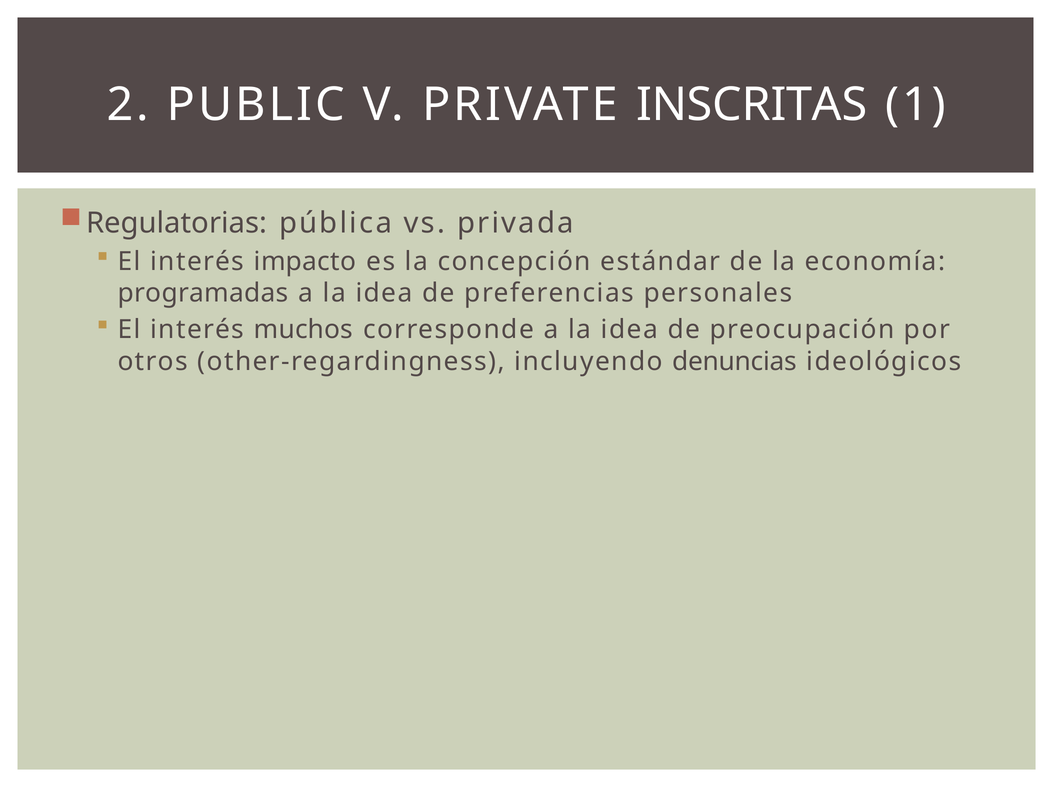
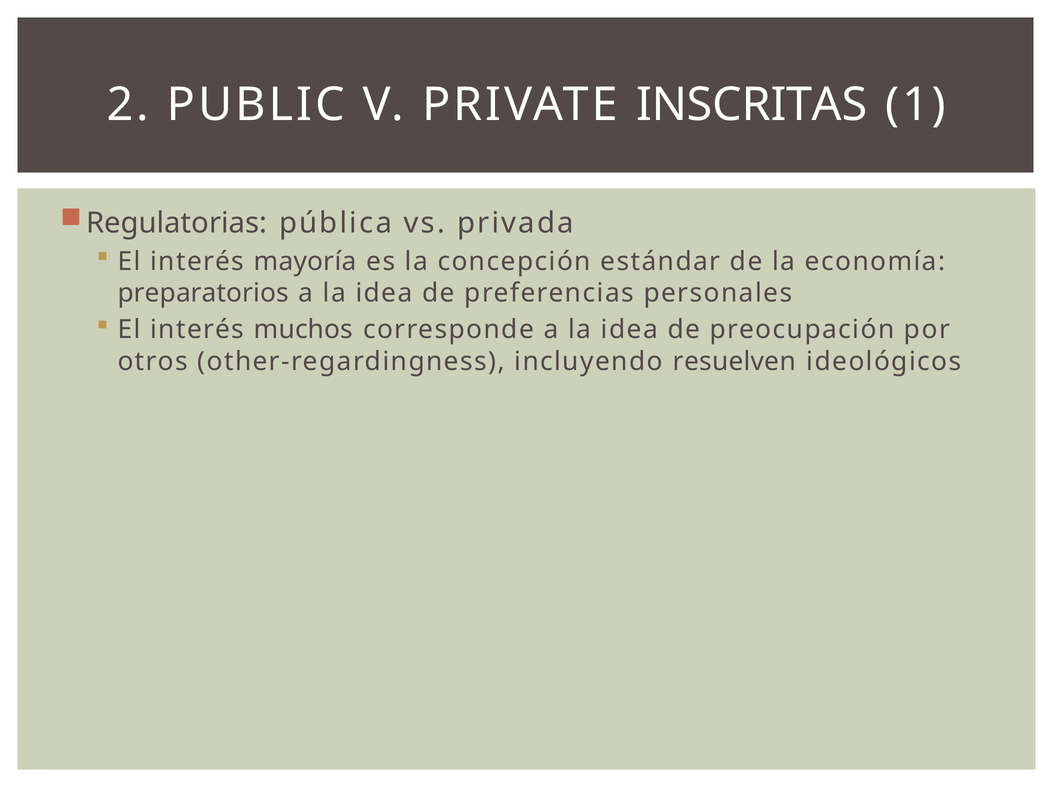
impacto: impacto -> mayoría (305, 261)
programadas: programadas -> preparatorios (203, 293)
denuncias: denuncias -> resuelven (734, 362)
